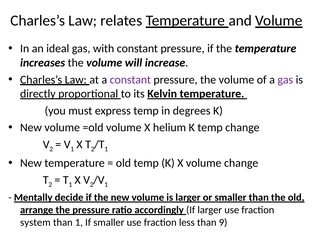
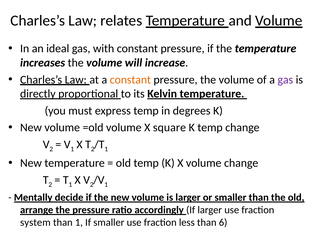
constant colour: purple -> orange (130, 80)
helium: helium -> square (169, 127)
9: 9 -> 6 (223, 222)
